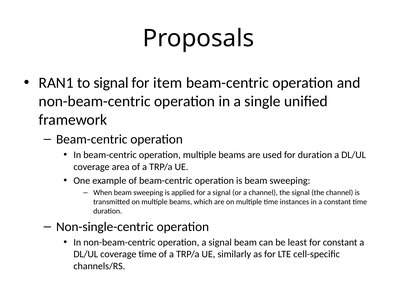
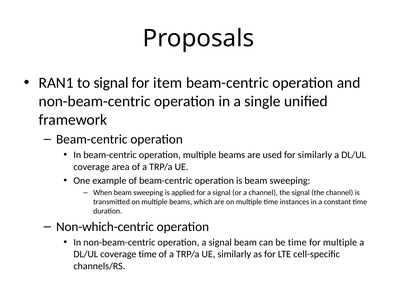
for duration: duration -> similarly (315, 155)
Non-single-centric: Non-single-centric -> Non-which-centric (105, 227)
be least: least -> time (297, 243)
for constant: constant -> multiple (340, 243)
